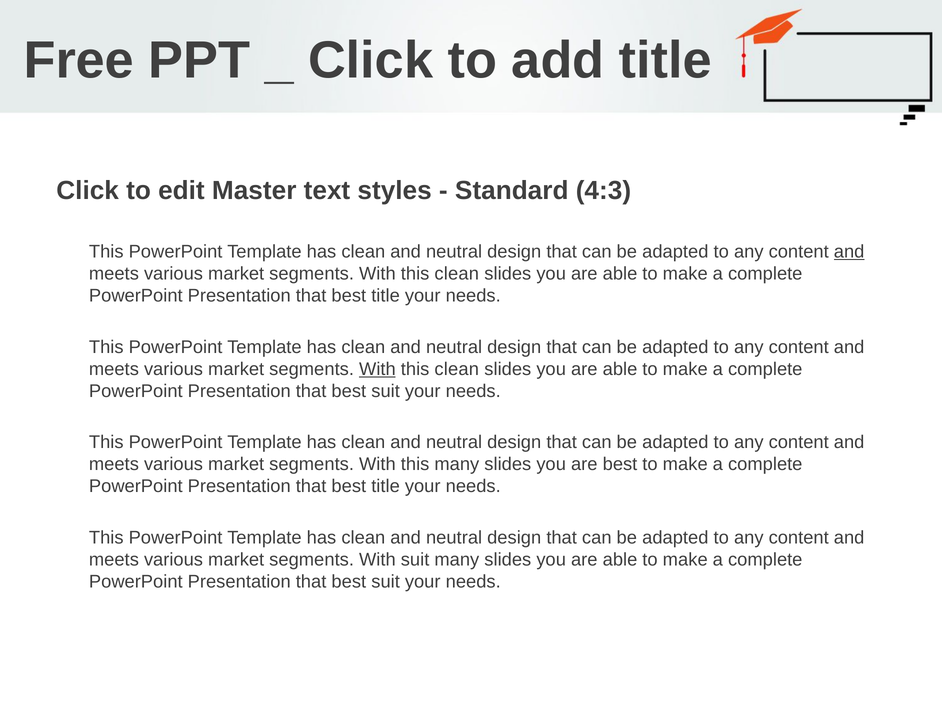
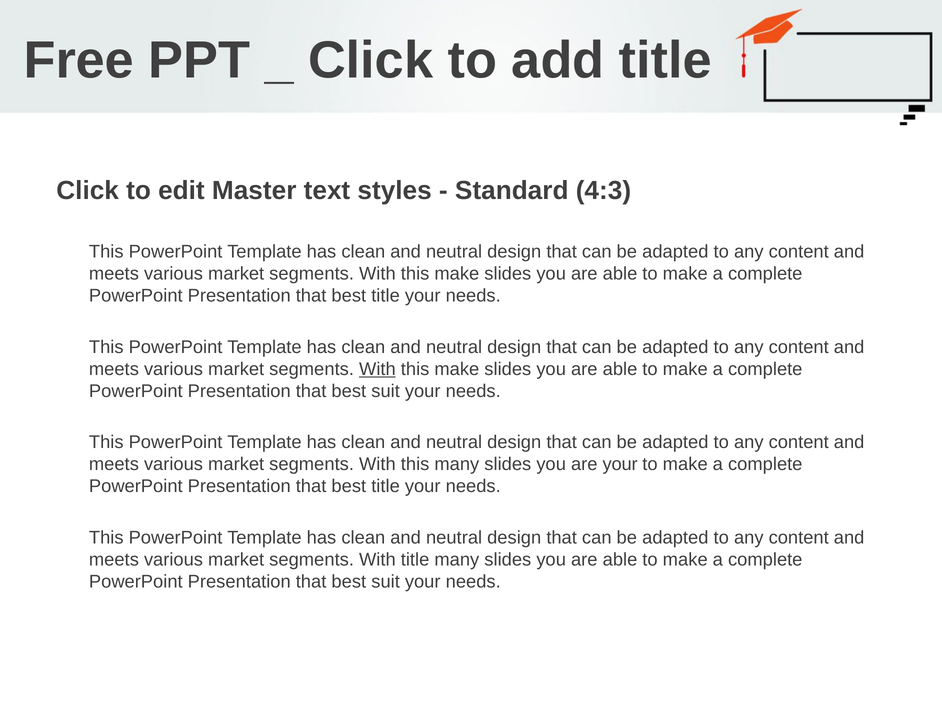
and underline: present -> none (849, 251)
clean: clean -> make (457, 273)
clean: clean -> make (457, 369)
are best: best -> your (620, 464)
With suit: suit -> title (415, 559)
